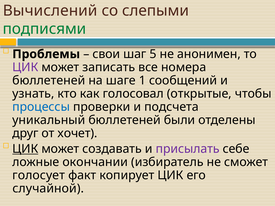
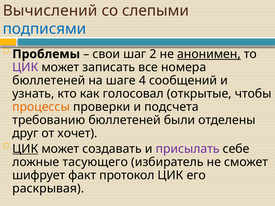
подписями colour: green -> blue (44, 29)
5: 5 -> 2 (153, 54)
анонимен underline: none -> present (209, 54)
1: 1 -> 4 (142, 81)
процессы colour: blue -> orange (41, 107)
уникальный: уникальный -> требованию (49, 120)
окончании: окончании -> тасующего (95, 162)
голосует: голосует -> шифрует (39, 175)
копирует: копирует -> протокол (127, 175)
случайной: случайной -> раскрывая (48, 189)
